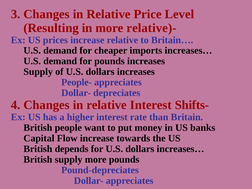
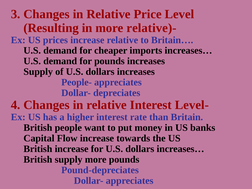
Shifts-: Shifts- -> Level- (192, 105)
British depends: depends -> increase (72, 149)
